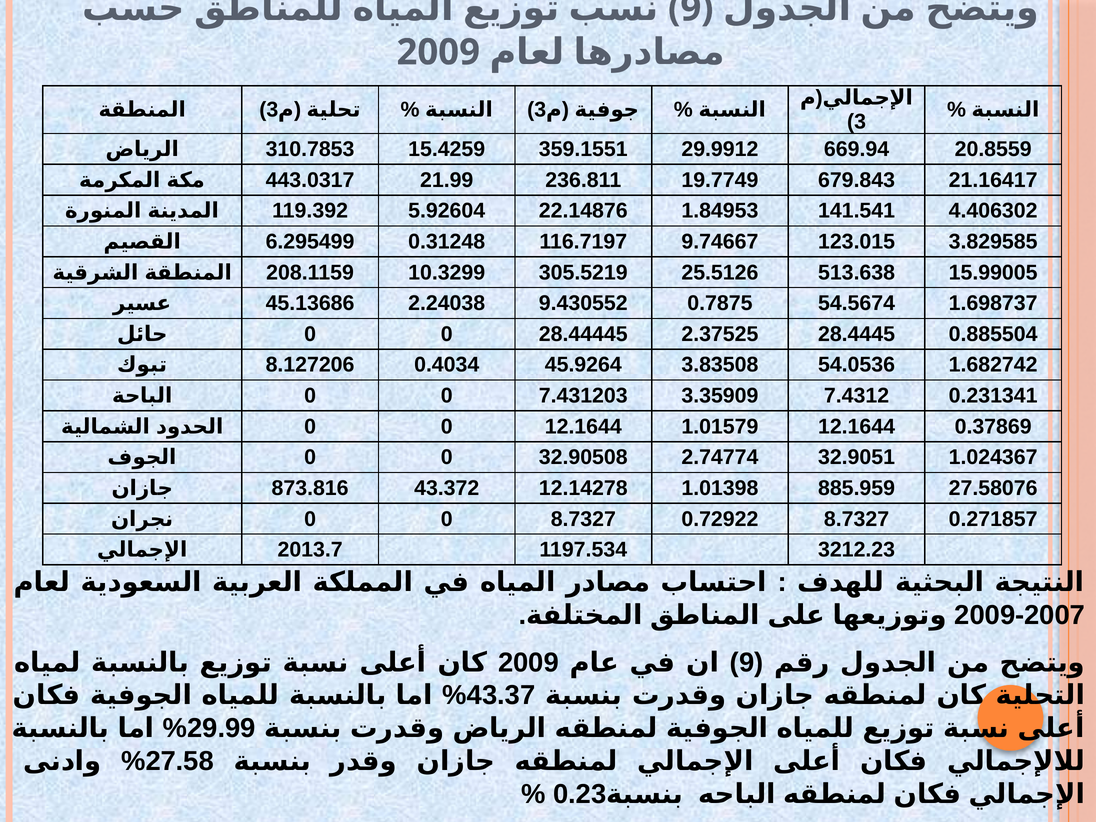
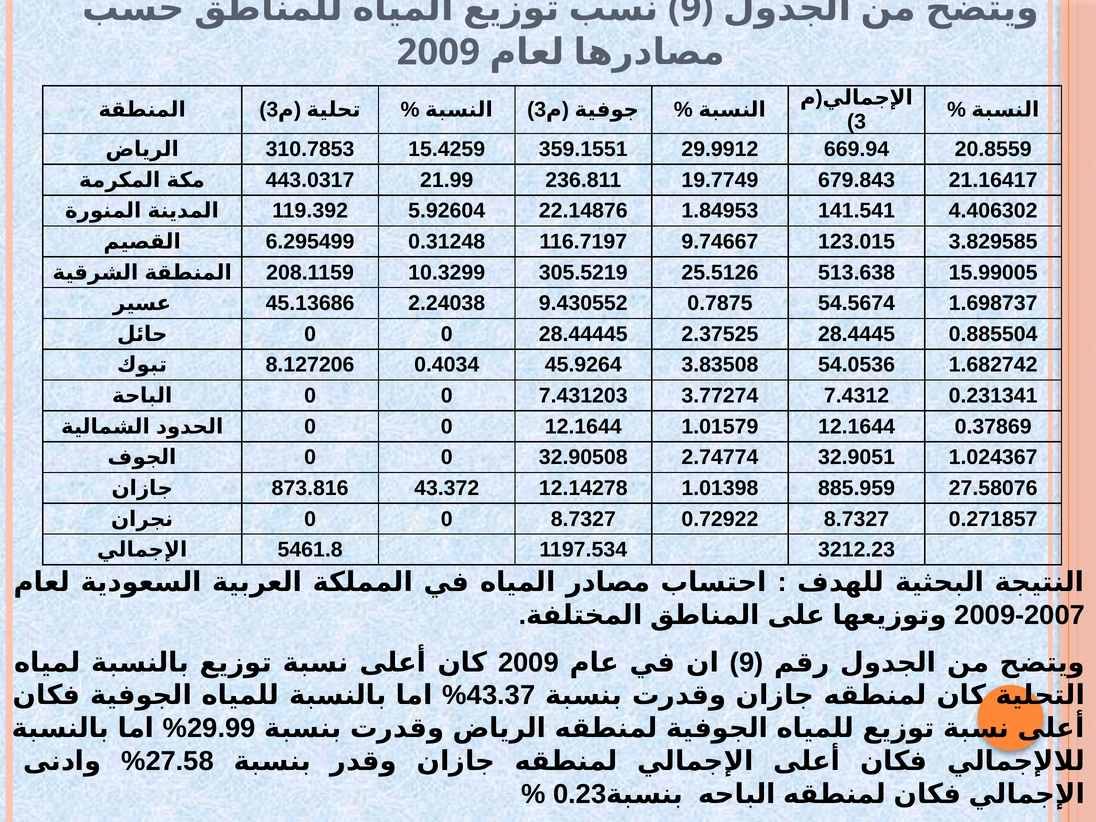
3.35909: 3.35909 -> 3.77274 (720, 396)
2013.7: 2013.7 -> 5461.8 (310, 550)
